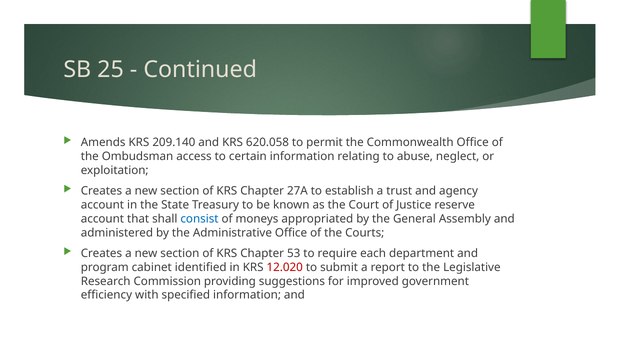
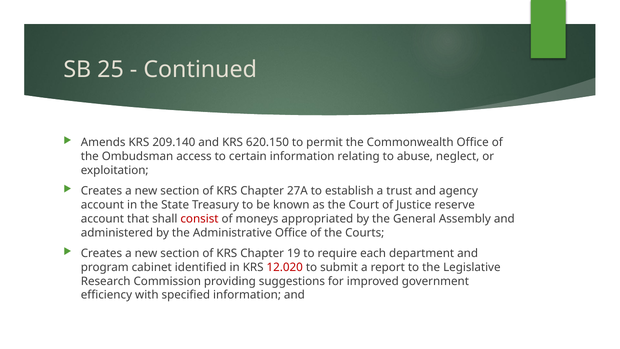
620.058: 620.058 -> 620.150 (267, 143)
consist colour: blue -> red (199, 219)
53: 53 -> 19 (294, 253)
